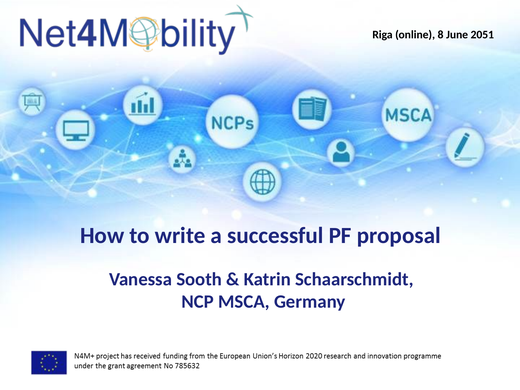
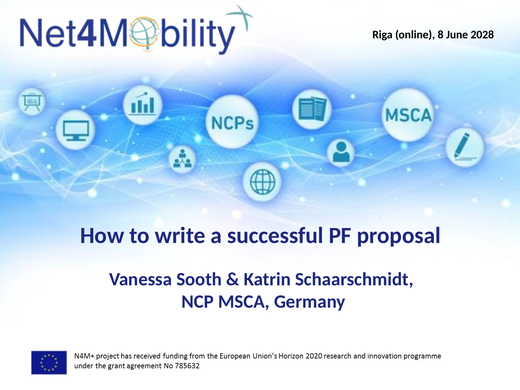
2051: 2051 -> 2028 (482, 35)
